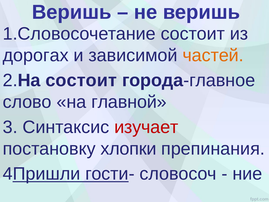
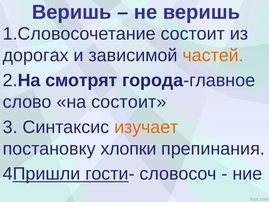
2.На состоит: состоит -> смотрят (81, 80)
на главной: главной -> состоит (129, 102)
изучает colour: red -> orange (146, 127)
